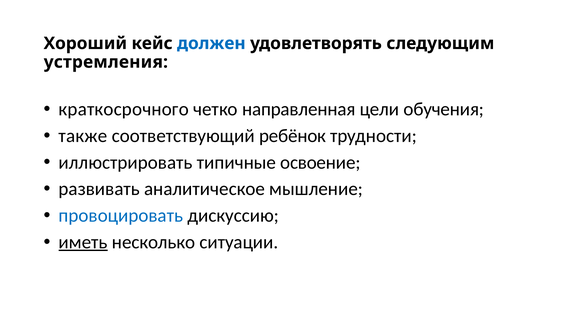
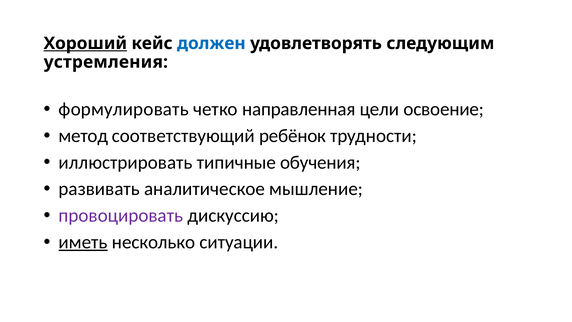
Хороший underline: none -> present (85, 43)
краткосрочного: краткосрочного -> формулировать (124, 109)
обучения: обучения -> освоение (444, 109)
также: также -> метод (83, 136)
освоение: освоение -> обучения (320, 162)
провоцировать colour: blue -> purple (121, 215)
